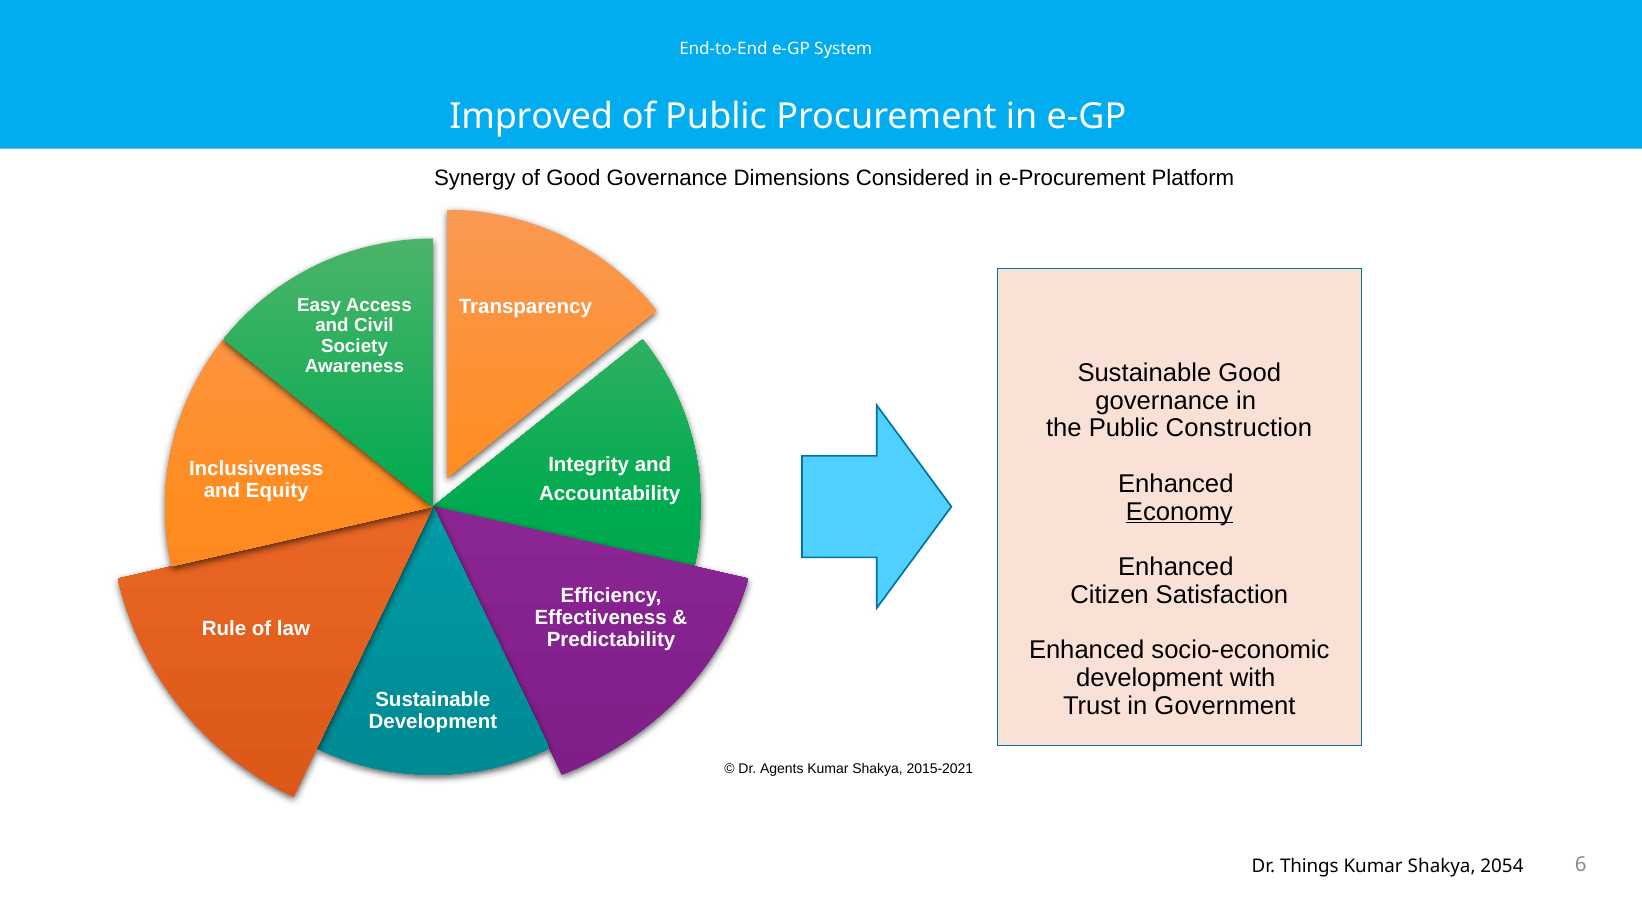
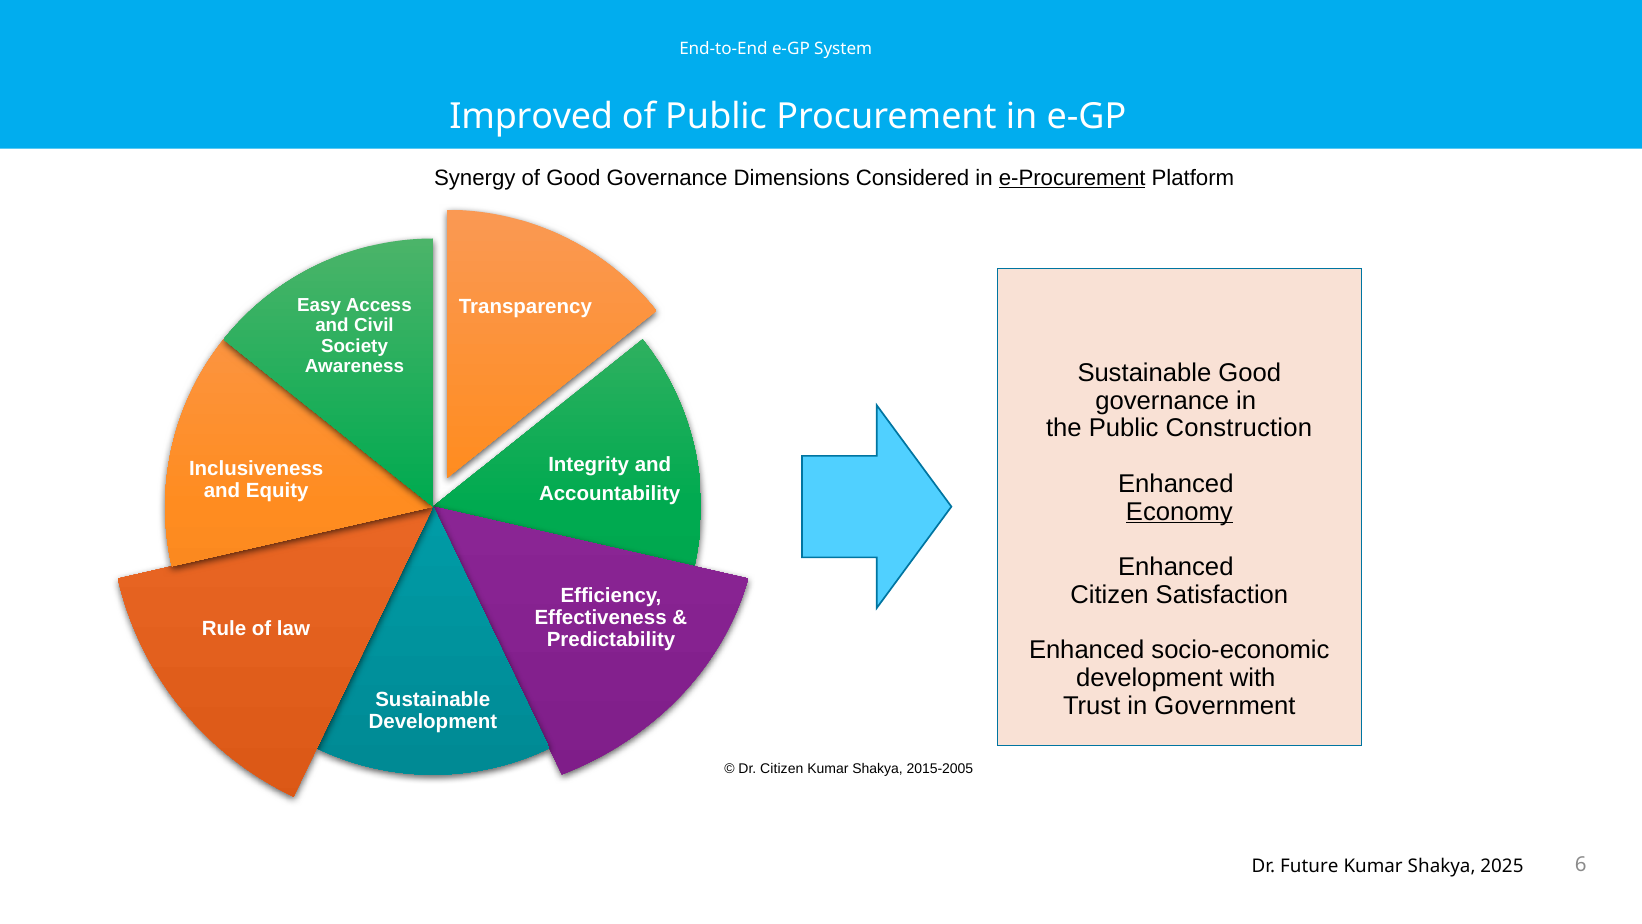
e-Procurement underline: none -> present (1072, 178)
Agents: Agents -> Citizen (782, 769)
2015-2021: 2015-2021 -> 2015-2005 (940, 769)
Things: Things -> Future (1309, 866)
2054: 2054 -> 2025 (1502, 866)
